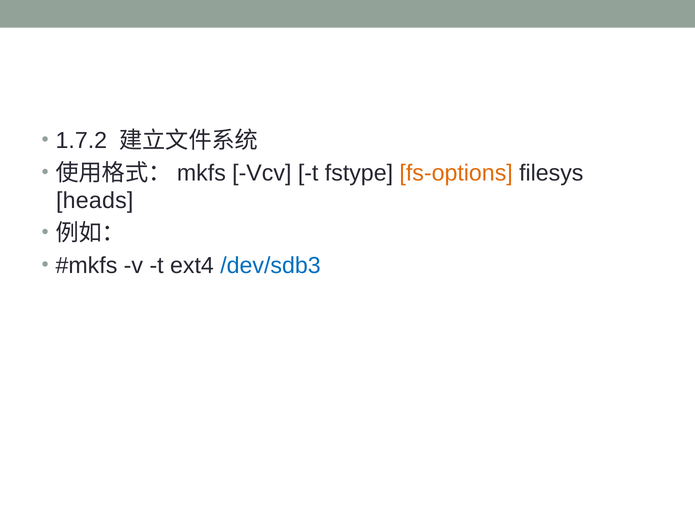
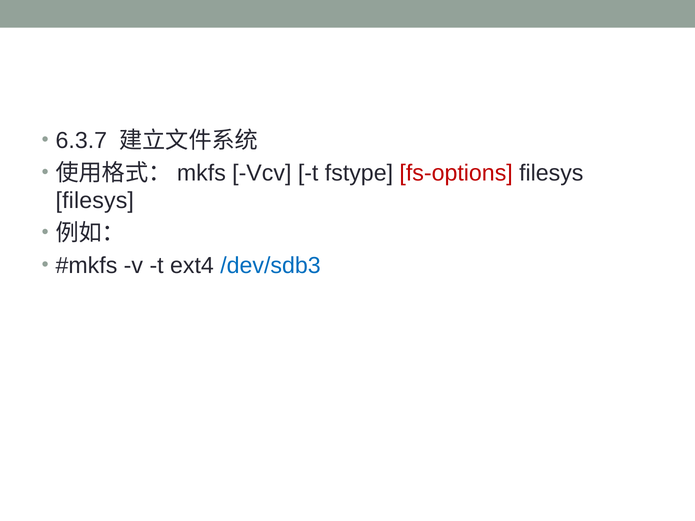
1.7.2: 1.7.2 -> 6.3.7 (81, 141)
fs-options colour: orange -> red (456, 173)
heads: heads -> filesys (95, 201)
